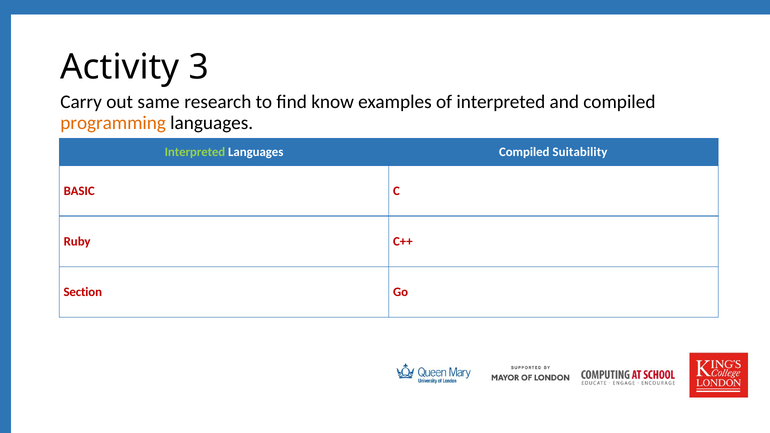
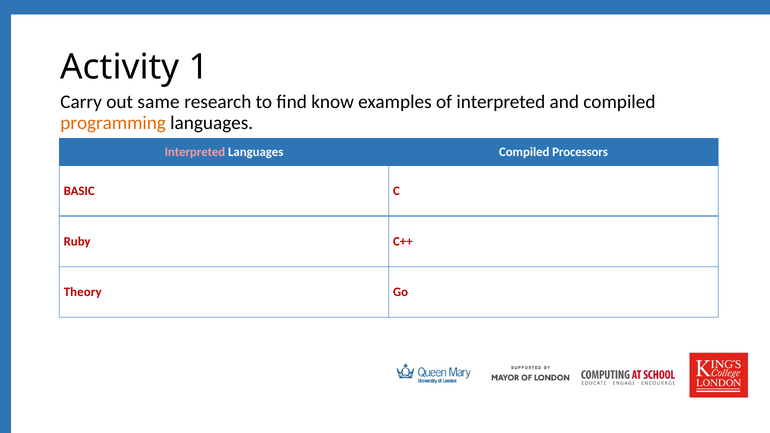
3: 3 -> 1 (199, 67)
Interpreted colour: light green -> pink (195, 152)
Suitability: Suitability -> Processors (580, 152)
Section: Section -> Theory (83, 292)
